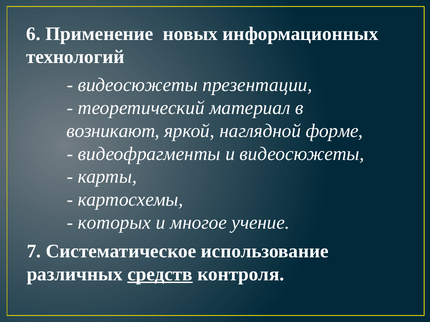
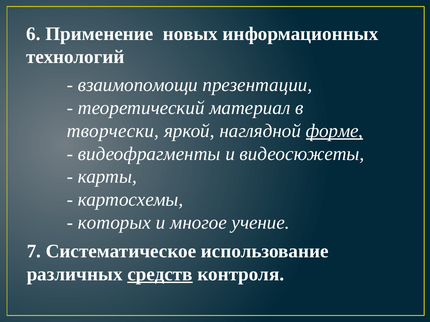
видеосюжеты: видеосюжеты -> взаимопомощи (138, 85)
возникают: возникают -> творчески (113, 131)
форме underline: none -> present (334, 131)
